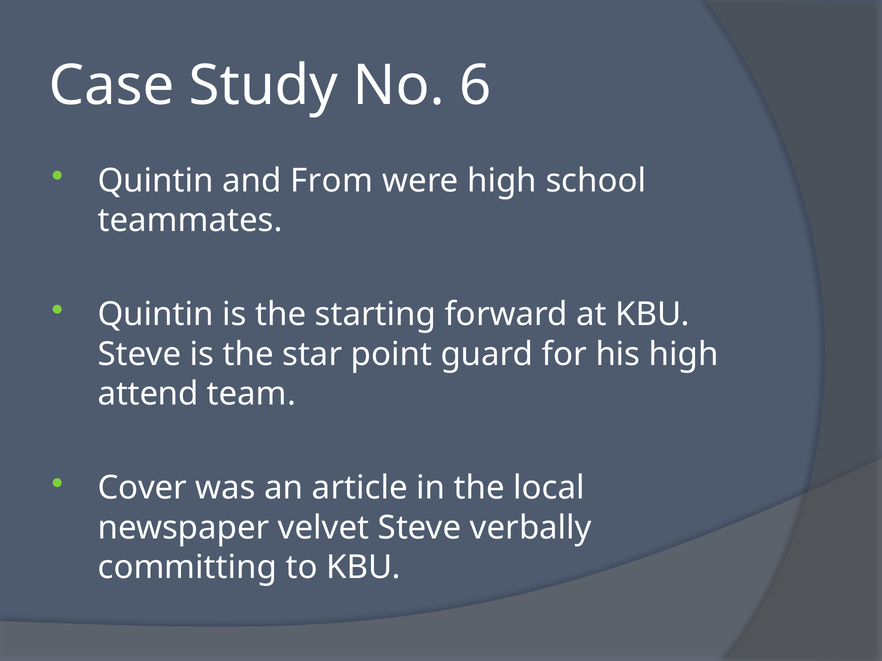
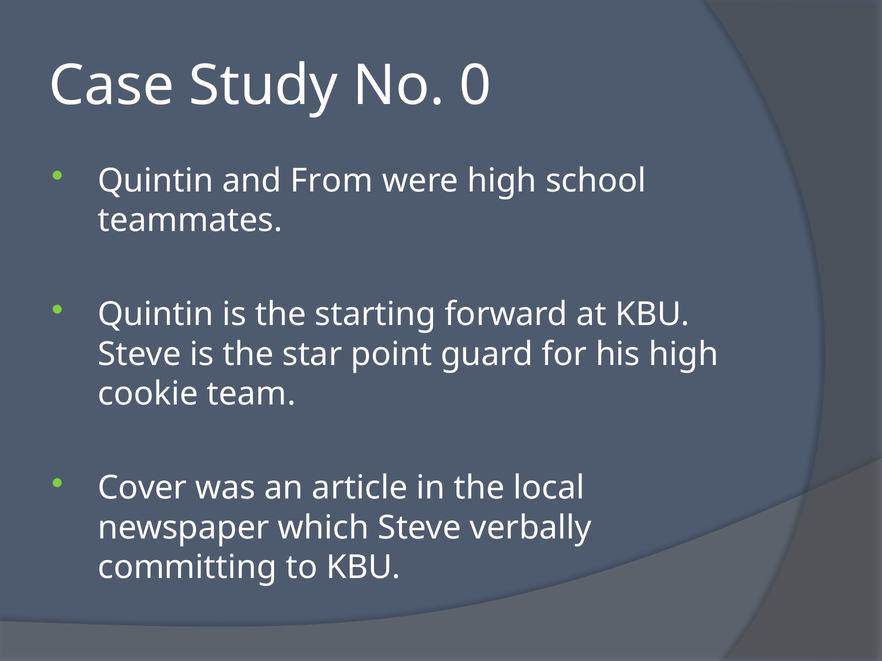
6: 6 -> 0 (475, 86)
attend: attend -> cookie (148, 394)
velvet: velvet -> which (324, 528)
